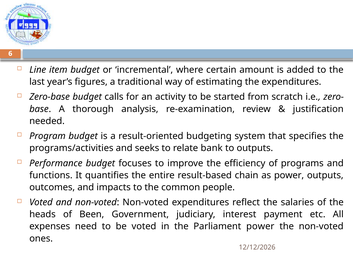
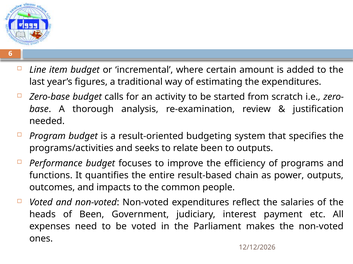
relate bank: bank -> been (212, 149)
Parliament power: power -> makes (260, 227)
